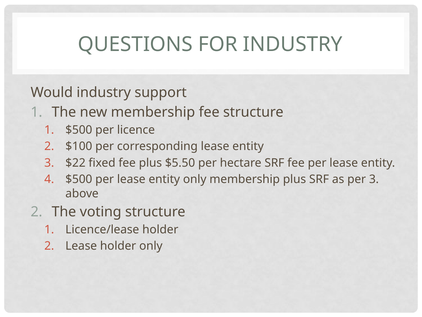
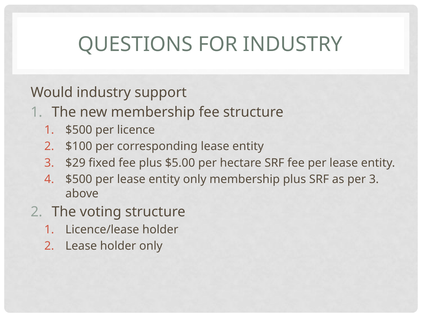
$22: $22 -> $29 (75, 163)
$5.50: $5.50 -> $5.00 (180, 163)
